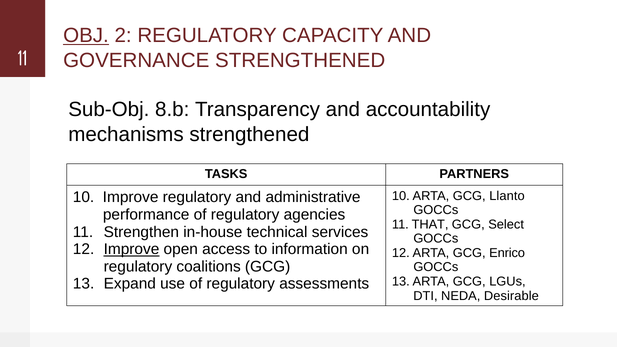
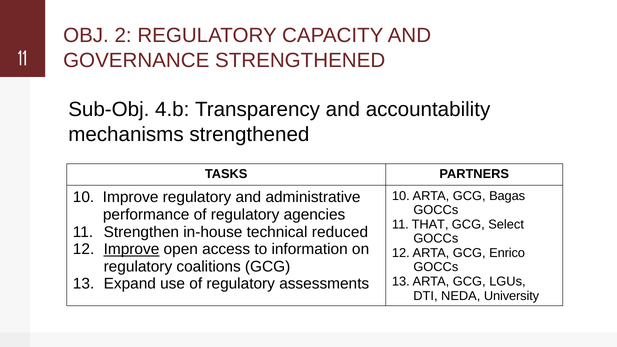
OBJ underline: present -> none (86, 36)
8.b: 8.b -> 4.b (172, 110)
Llanto: Llanto -> Bagas (507, 196)
services: services -> reduced (340, 232)
Desirable: Desirable -> University (512, 296)
